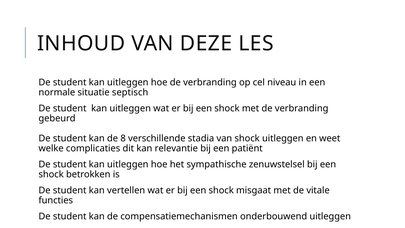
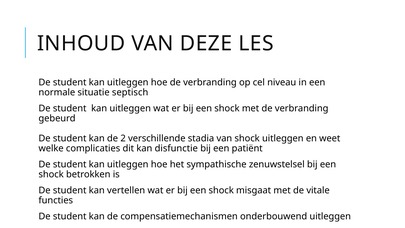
8: 8 -> 2 (123, 138)
relevantie: relevantie -> disfunctie (176, 148)
